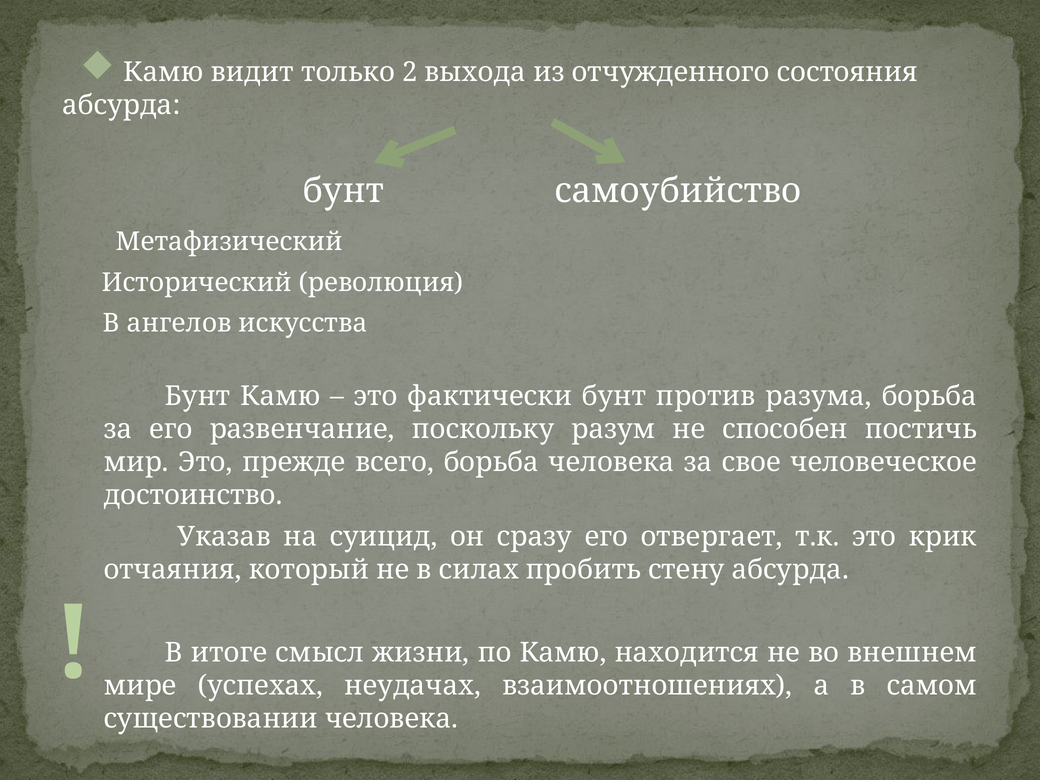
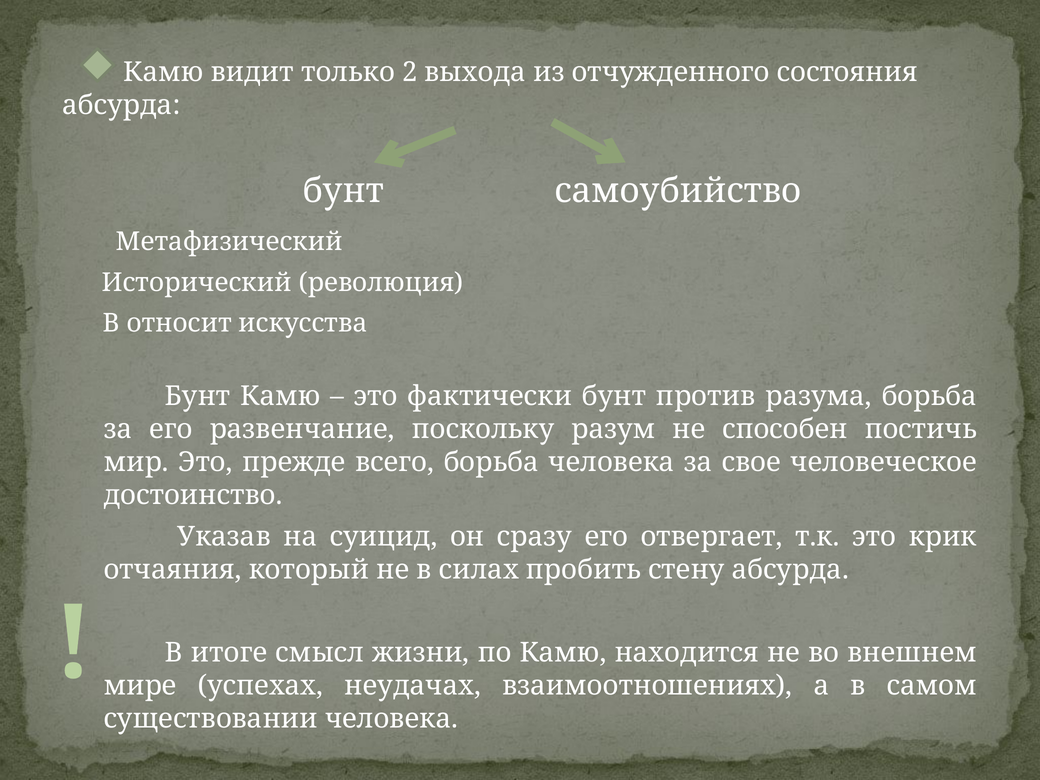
ангелов: ангелов -> относит (179, 323)
